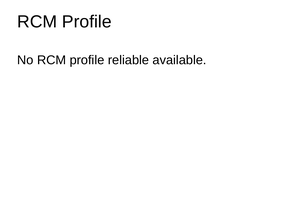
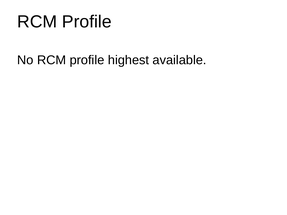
reliable: reliable -> highest (128, 60)
